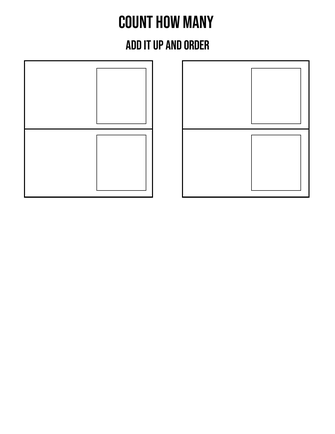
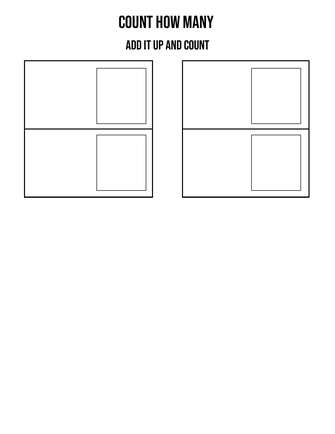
and Order: Order -> Count (197, 45)
